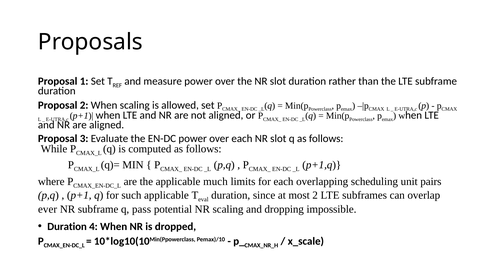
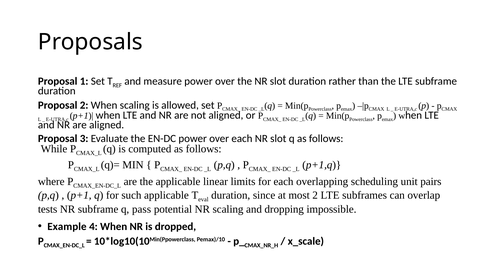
much: much -> linear (215, 182)
ever: ever -> tests (48, 209)
Duration: Duration -> Example (67, 227)
